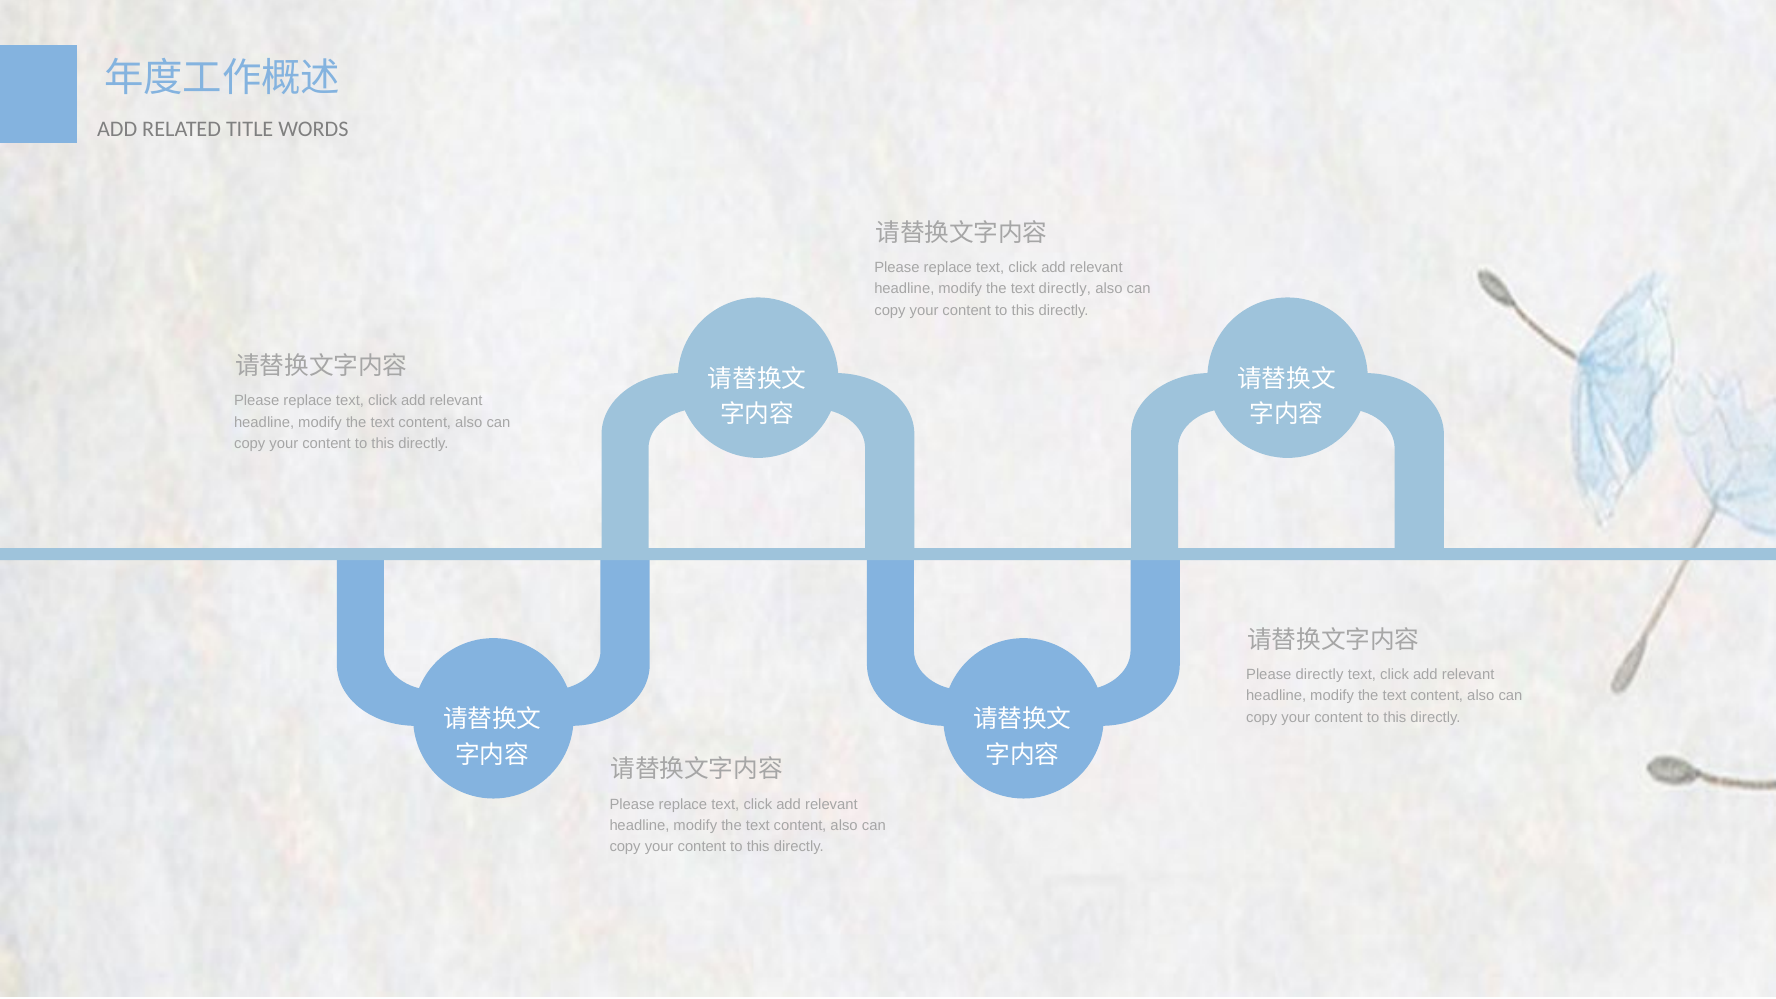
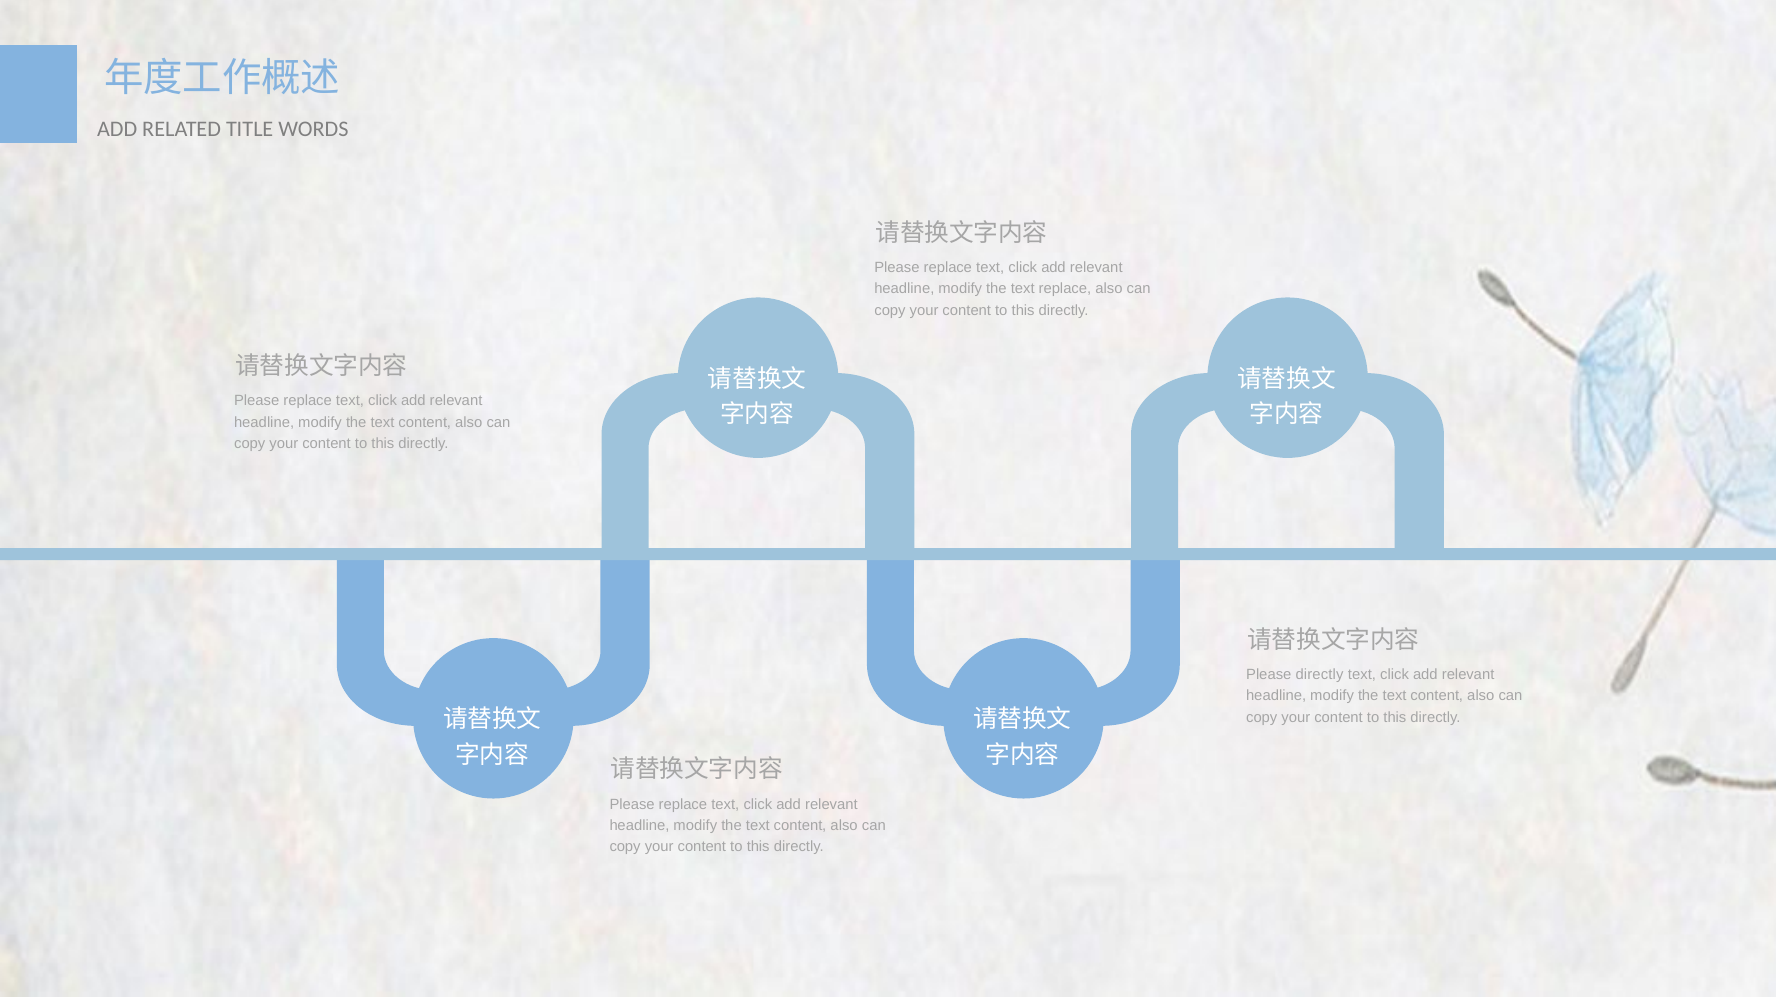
text directly: directly -> replace (1065, 289)
